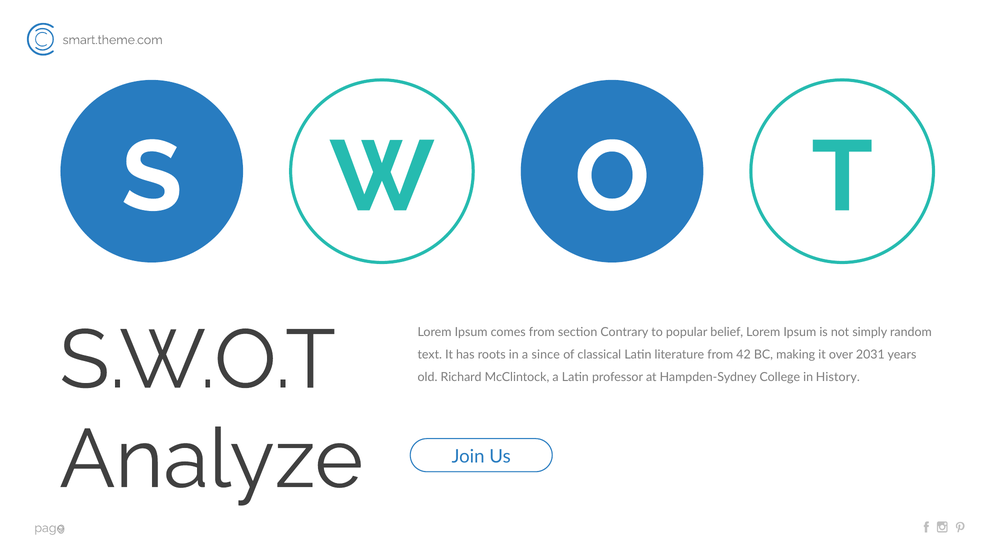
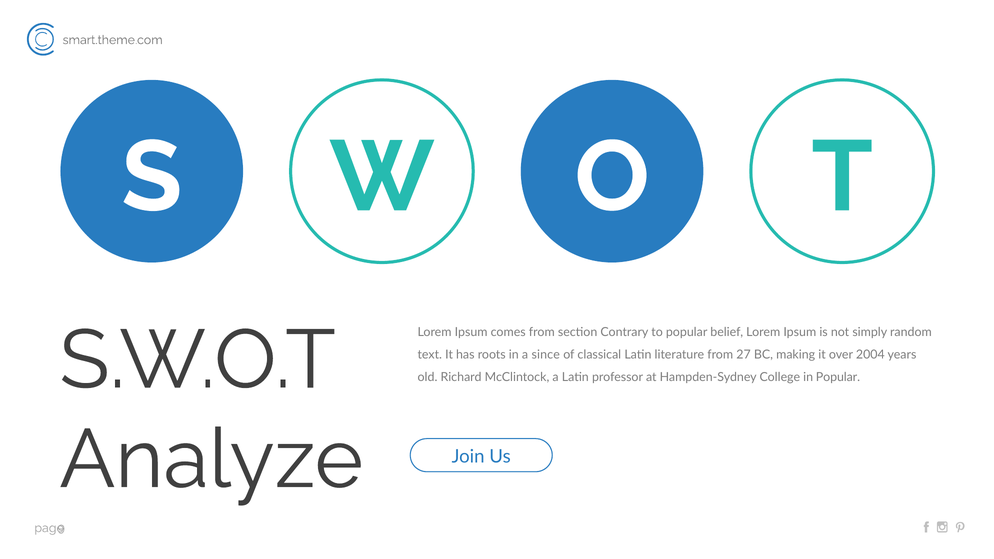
42: 42 -> 27 (744, 355)
2031: 2031 -> 2004 (870, 355)
in History: History -> Popular (838, 377)
